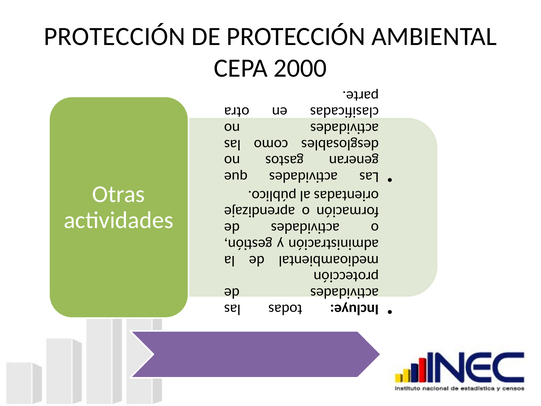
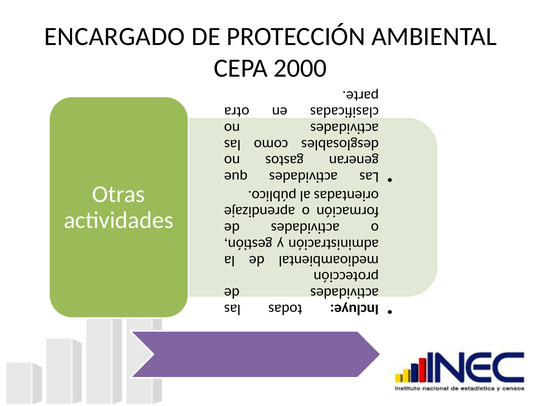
PROTECCIÓN: PROTECCIÓN -> ENCARGADO (115, 37)
